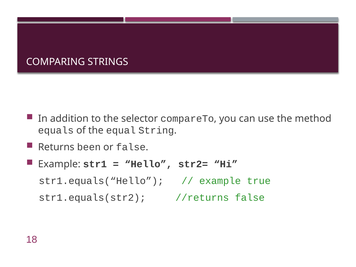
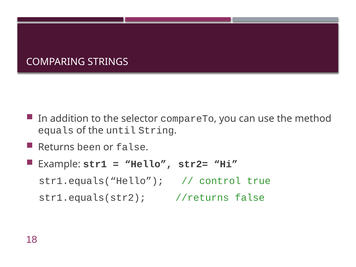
equal: equal -> until (121, 130)
example: example -> control (220, 181)
